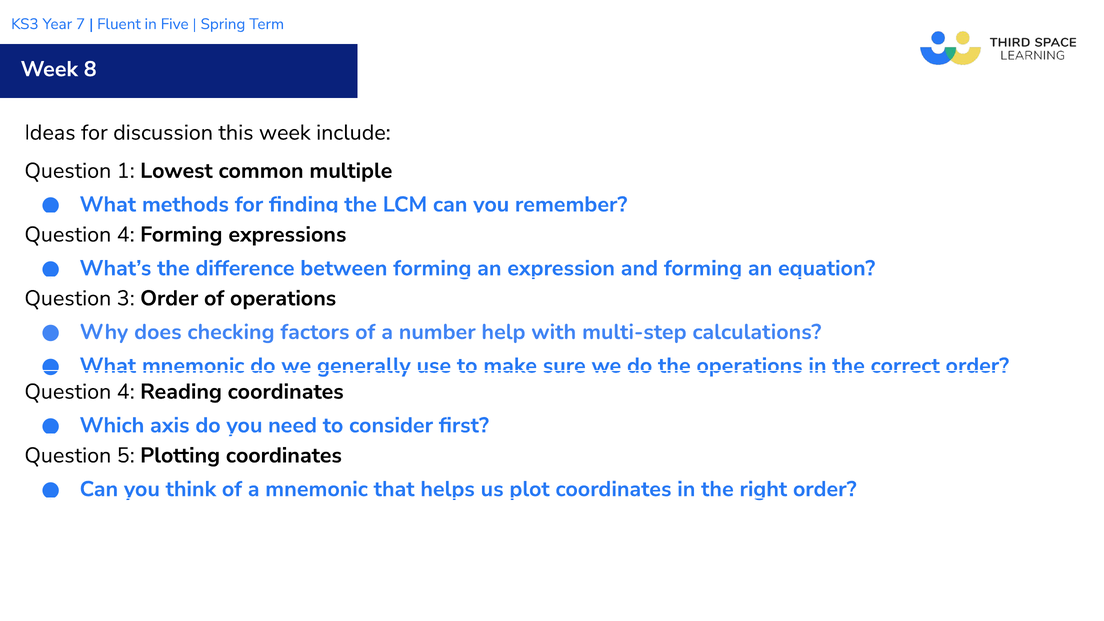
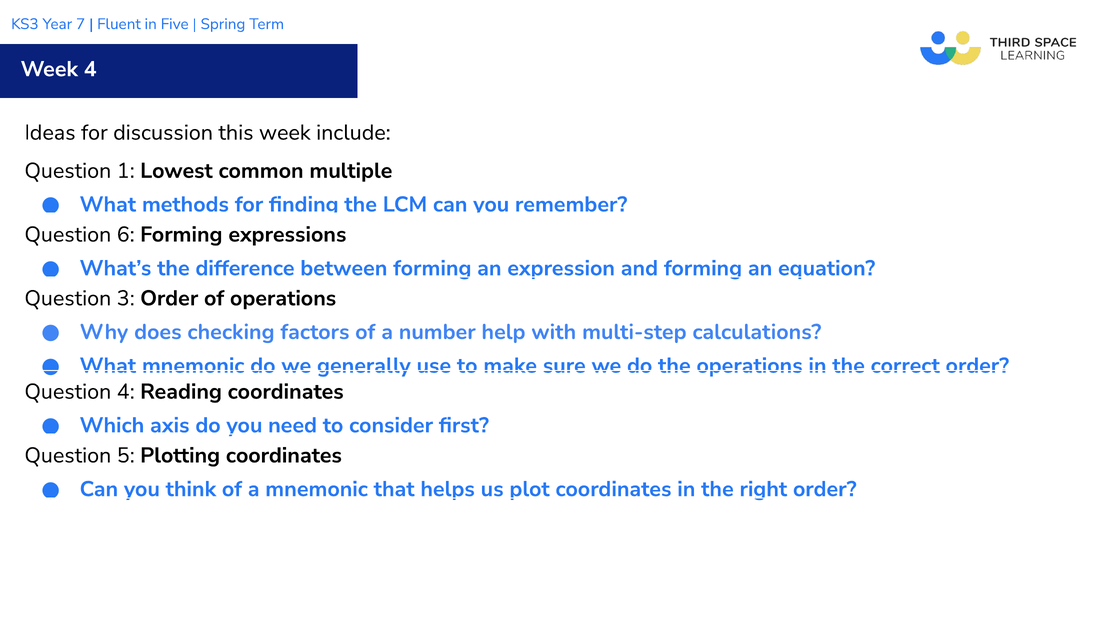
Week 8: 8 -> 4 (90, 69)
4: 4 -> 6 (126, 234)
